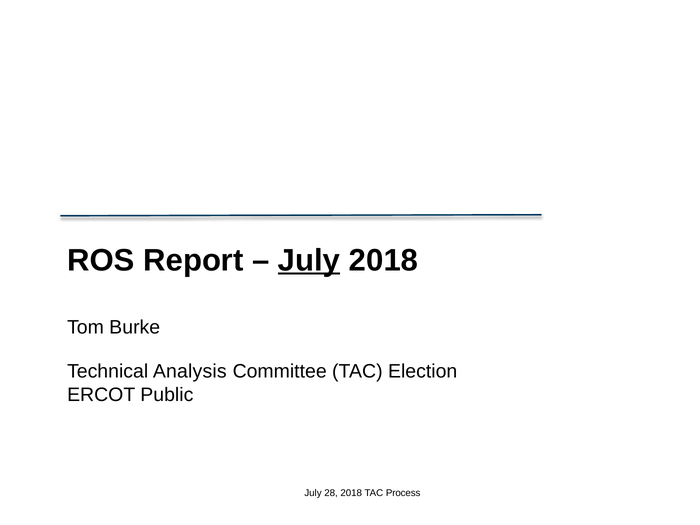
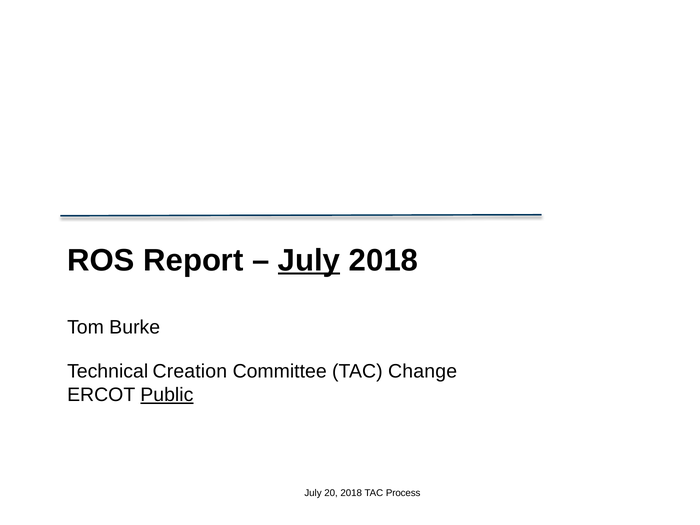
Analysis: Analysis -> Creation (190, 371)
Election: Election -> Change (423, 371)
Public underline: none -> present (167, 395)
28: 28 -> 20 (331, 493)
